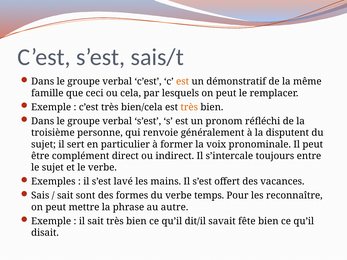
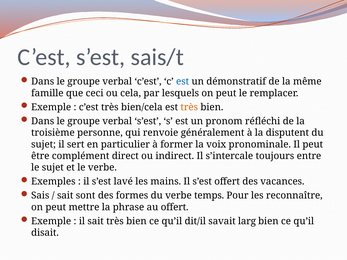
est colour: orange -> blue (183, 82)
au autre: autre -> offert (175, 207)
fête: fête -> larg (247, 221)
